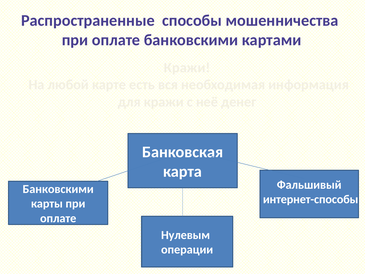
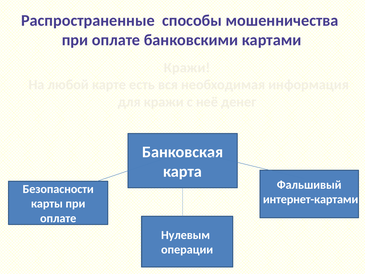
Банковскими: Банковскими -> Безопасности (58, 189)
интернет-способы: интернет-способы -> интернет-картами (311, 199)
